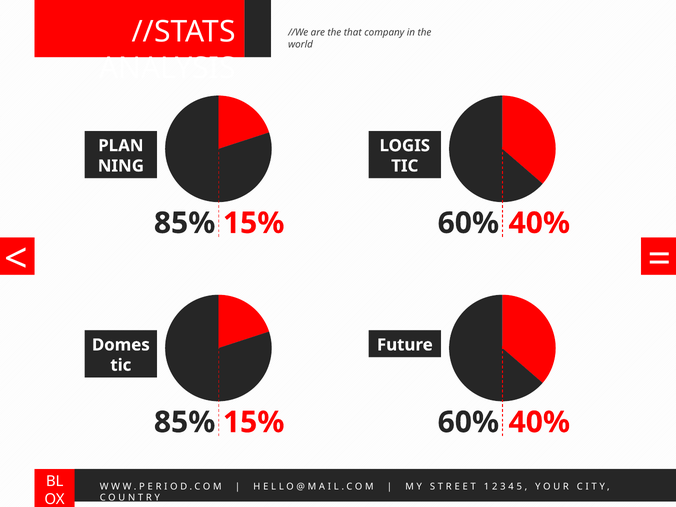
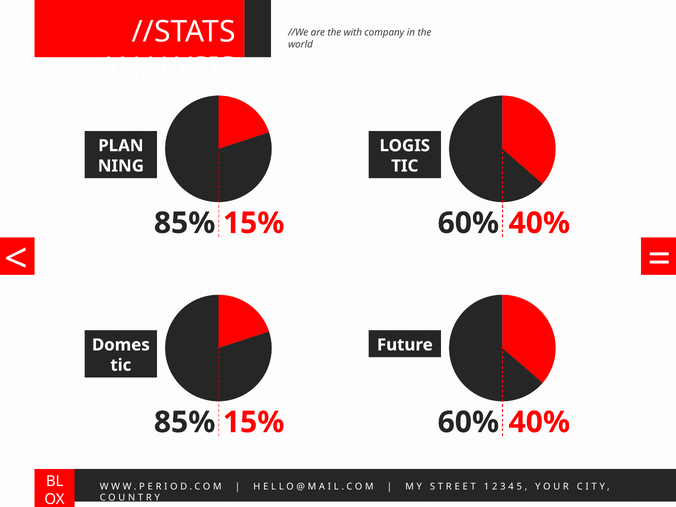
that: that -> with (353, 32)
